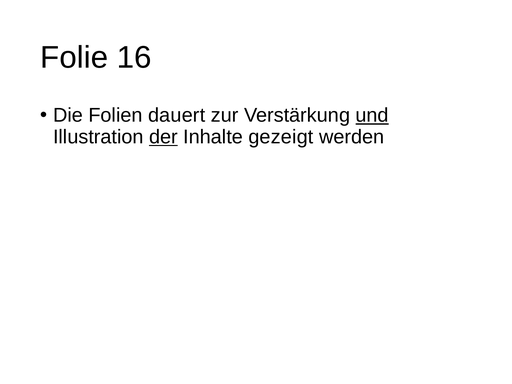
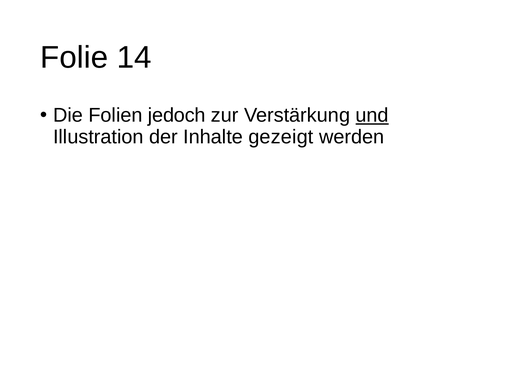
16: 16 -> 14 (134, 57)
dauert: dauert -> jedoch (177, 115)
der underline: present -> none (163, 137)
